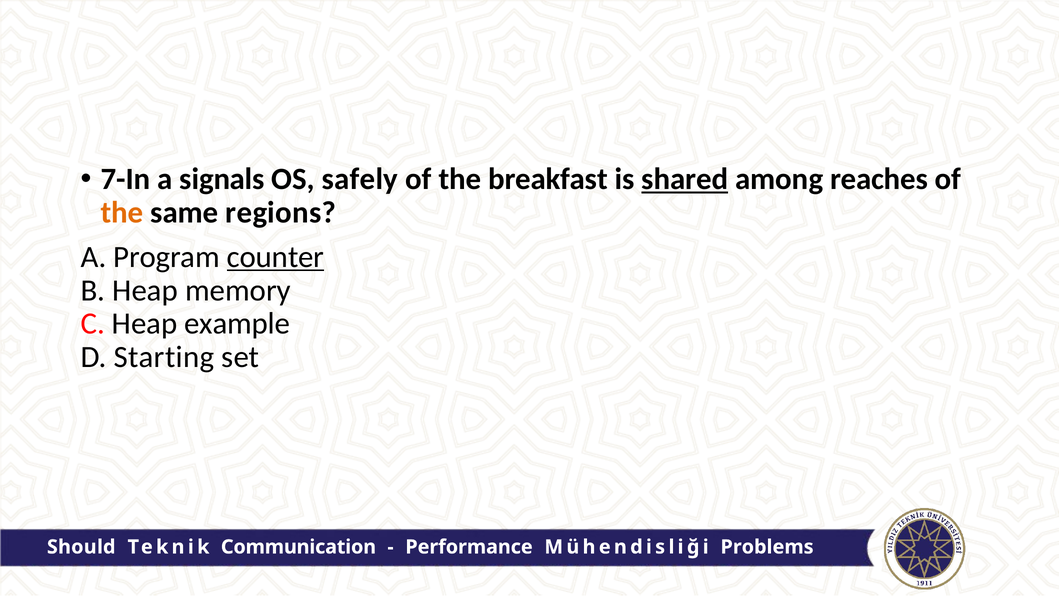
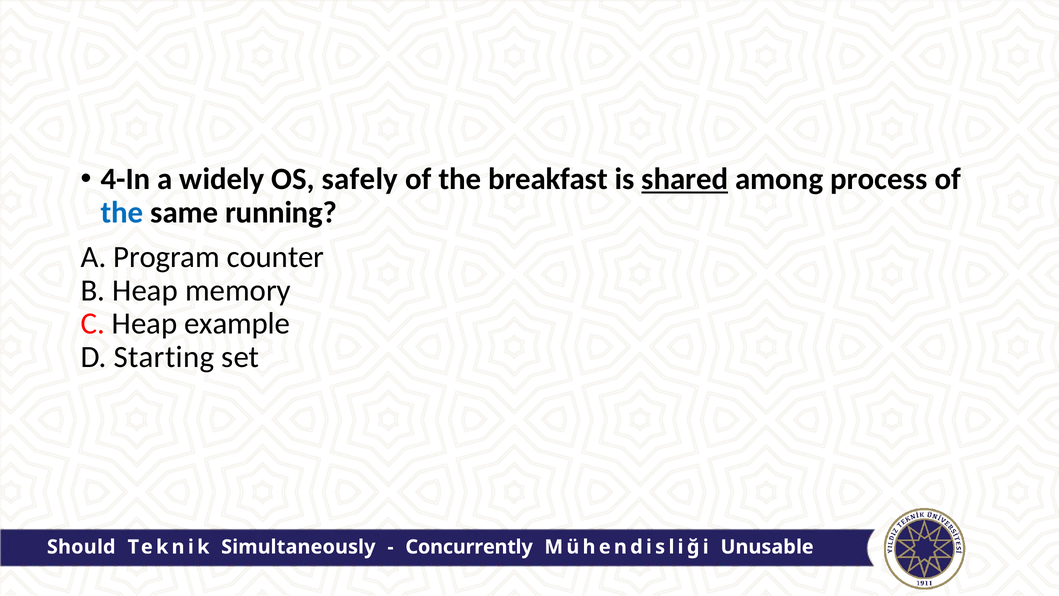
7-In: 7-In -> 4-In (126, 179)
signals: signals -> widely (222, 179)
reaches: reaches -> process (879, 179)
the colour: orange -> blue (122, 212)
regions: regions -> running (281, 212)
counter underline: present -> none (275, 257)
Communication: Communication -> Simultaneously (298, 547)
Performance: Performance -> Concurrently (469, 547)
Problems: Problems -> Unusable (767, 547)
